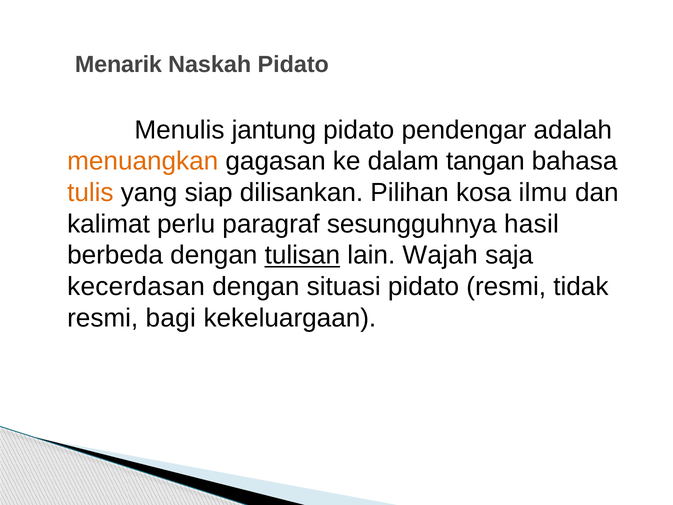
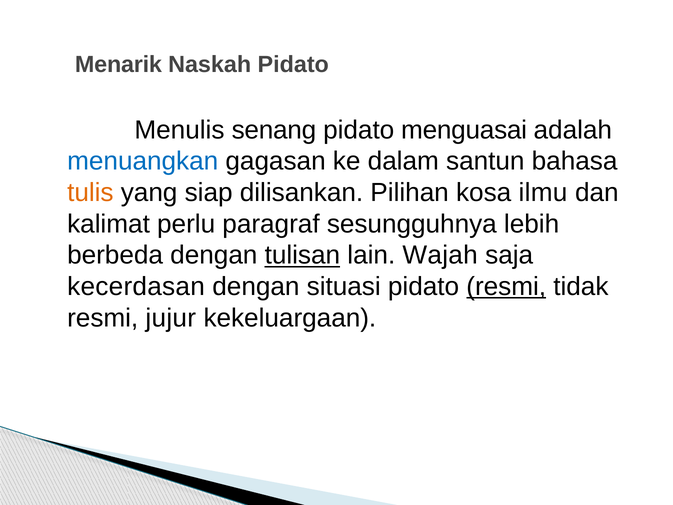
jantung: jantung -> senang (274, 130)
pendengar: pendengar -> menguasai (464, 130)
menuangkan colour: orange -> blue (143, 161)
tangan: tangan -> santun (485, 161)
hasil: hasil -> lebih (532, 224)
resmi underline: none -> present (506, 287)
bagi: bagi -> jujur (171, 318)
